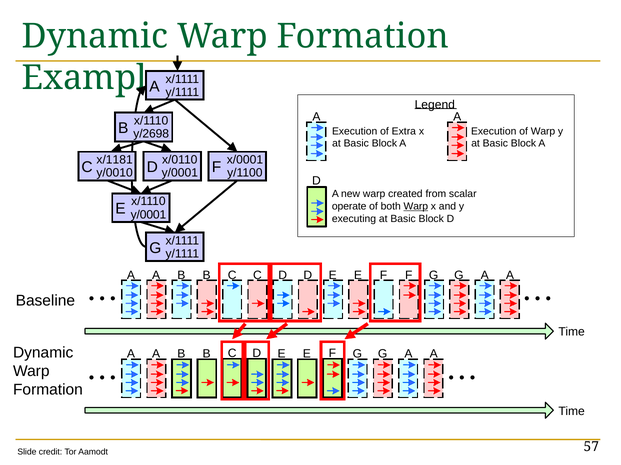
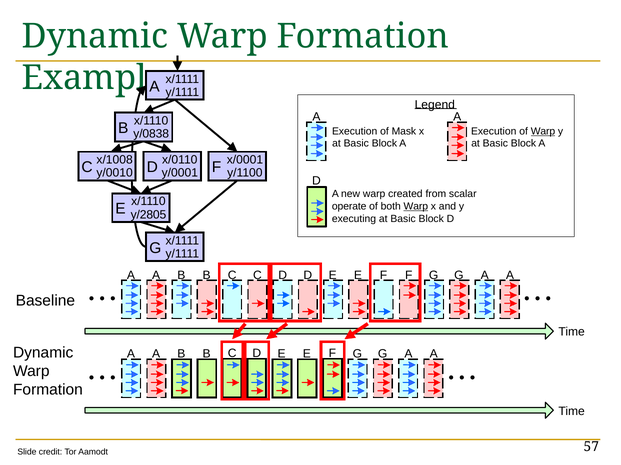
Extra: Extra -> Mask (404, 131)
Warp underline: none -> present (543, 131)
y/2698: y/2698 -> y/0838 (151, 134)
x/1181: x/1181 -> x/1008 (115, 160)
y/0001: y/0001 -> y/2805 (148, 215)
